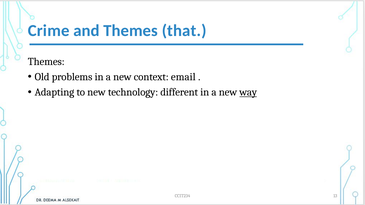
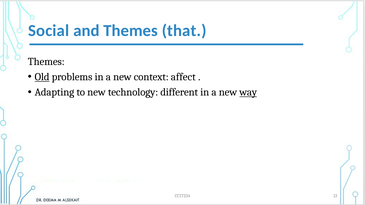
Crime: Crime -> Social (49, 31)
Old underline: none -> present (42, 77)
email: email -> affect (183, 77)
